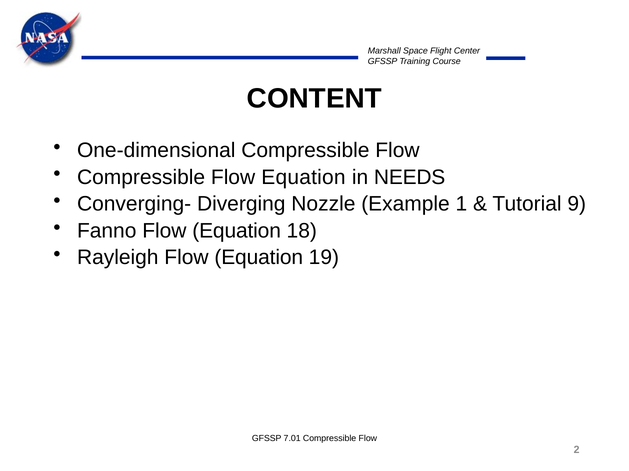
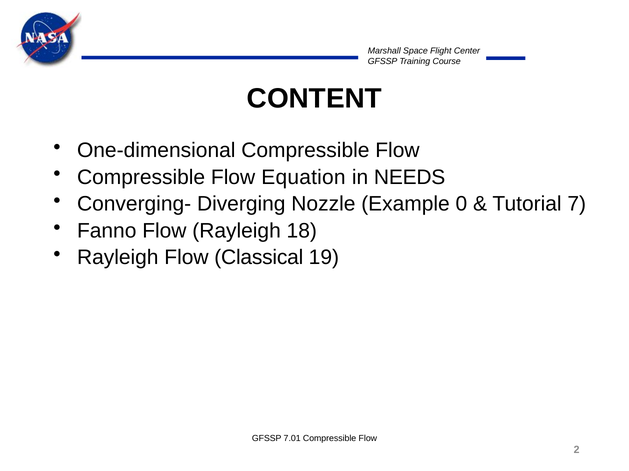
1: 1 -> 0 (461, 204)
9: 9 -> 7 (577, 204)
Fanno Flow Equation: Equation -> Rayleigh (237, 231)
Rayleigh Flow Equation: Equation -> Classical (259, 258)
